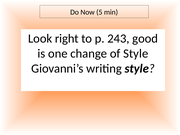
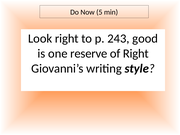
change: change -> reserve (89, 54)
of Style: Style -> Right (136, 54)
